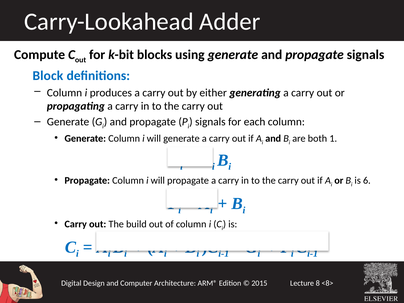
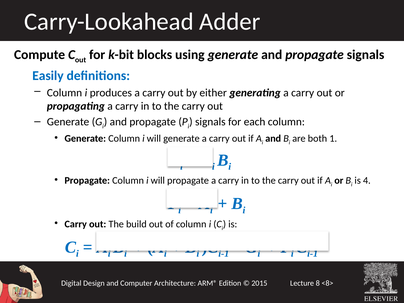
Block: Block -> Easily (48, 76)
6: 6 -> 4 (367, 181)
